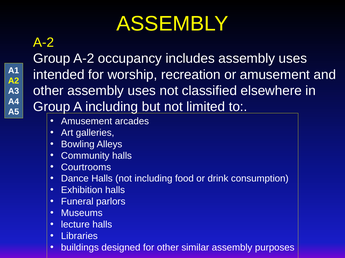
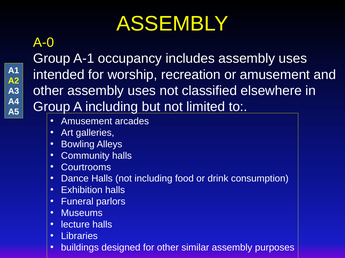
A-2: A-2 -> A-0 (44, 43)
Group A-2: A-2 -> A-1 (84, 59)
